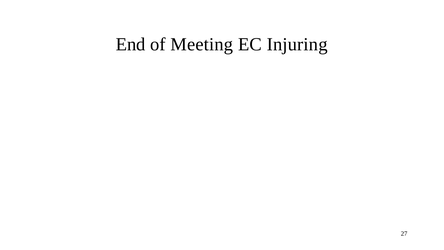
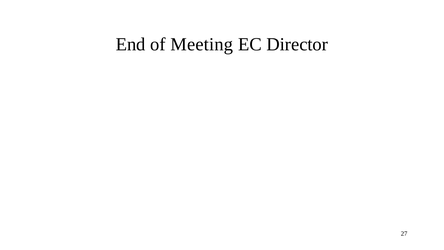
Injuring: Injuring -> Director (297, 44)
